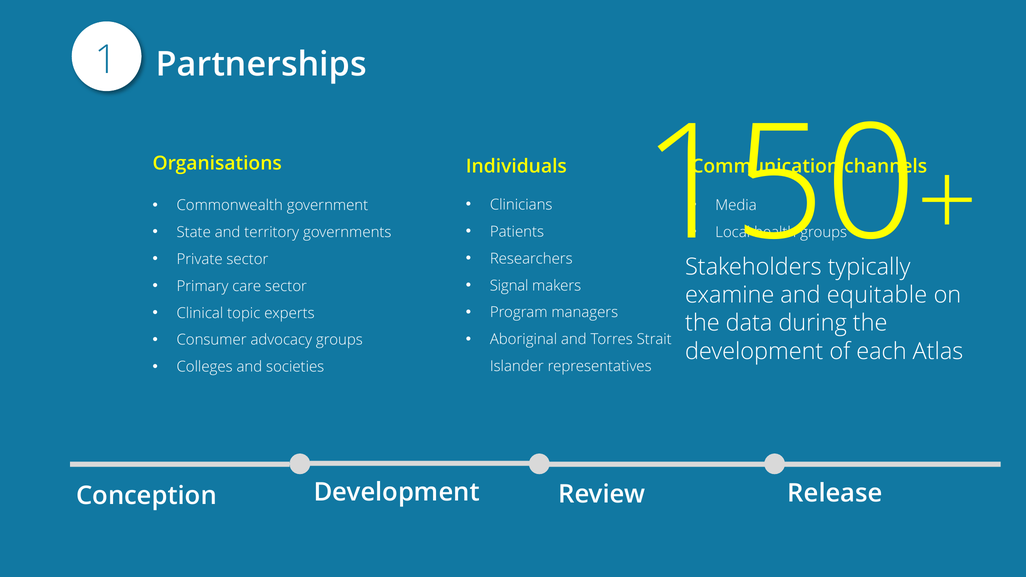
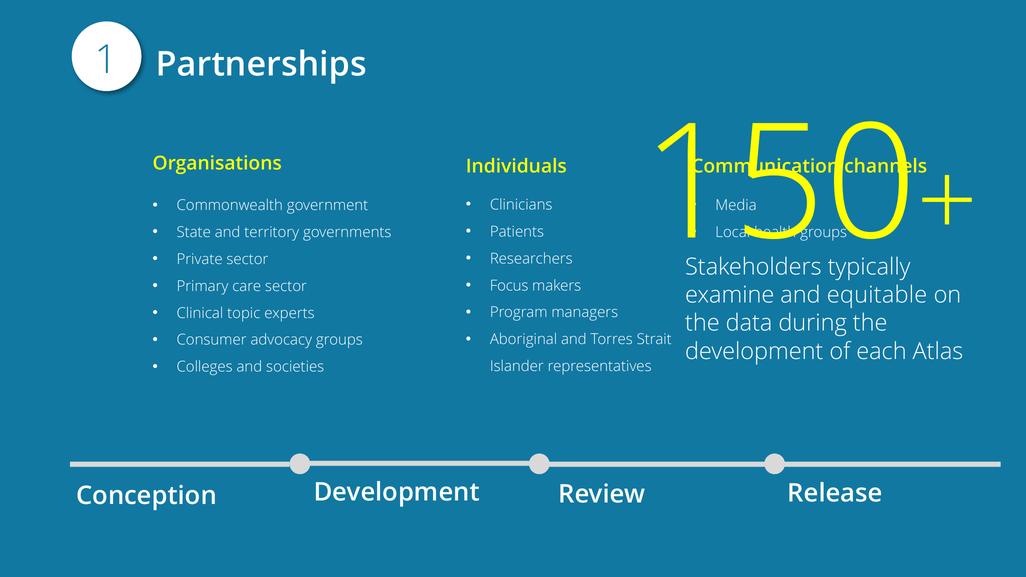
Signal: Signal -> Focus (509, 286)
